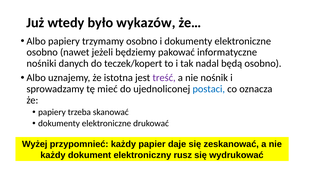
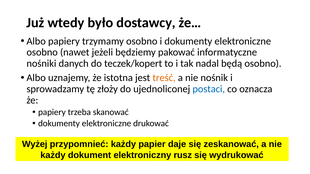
wykazów: wykazów -> dostawcy (146, 23)
treść colour: purple -> orange (164, 78)
mieć: mieć -> złoży (108, 89)
